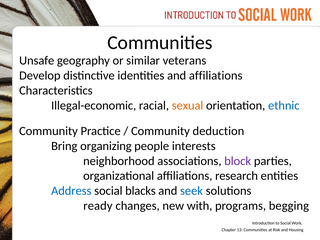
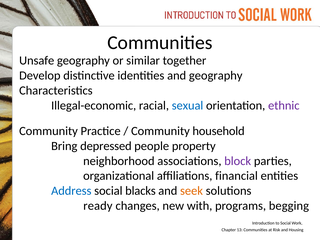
veterans: veterans -> together (185, 61)
and affiliations: affiliations -> geography (216, 76)
sexual colour: orange -> blue (188, 105)
ethnic colour: blue -> purple (284, 105)
deduction: deduction -> household (219, 131)
organizing: organizing -> depressed (106, 146)
interests: interests -> property (194, 146)
research: research -> financial (236, 176)
seek colour: blue -> orange (192, 191)
